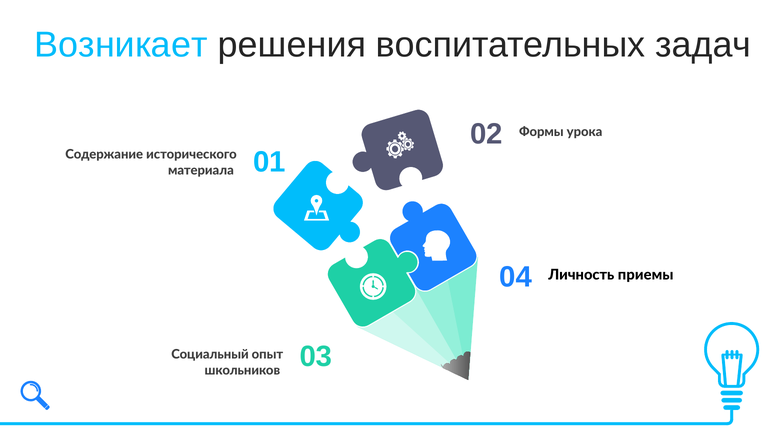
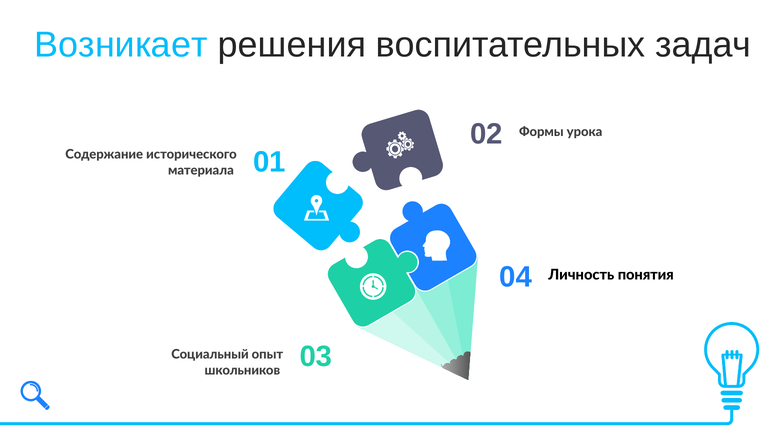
приемы: приемы -> понятия (646, 275)
